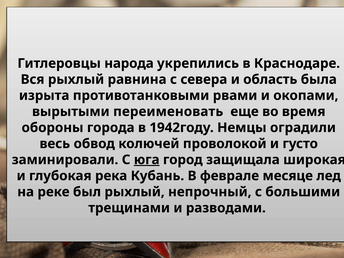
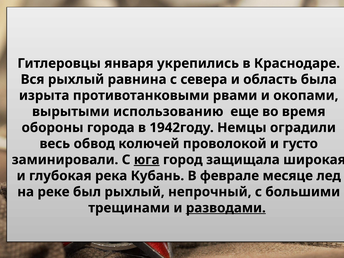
народа: народа -> января (129, 63)
переименовать: переименовать -> использованию (168, 112)
разводами underline: none -> present (226, 208)
